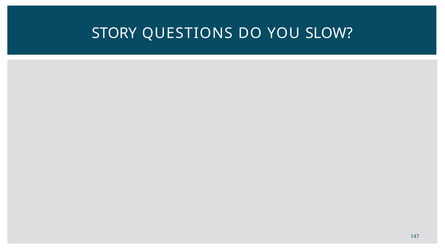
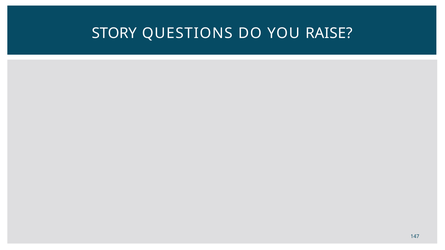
SLOW: SLOW -> RAISE (329, 33)
